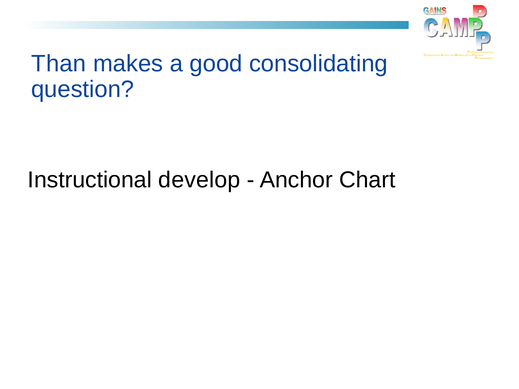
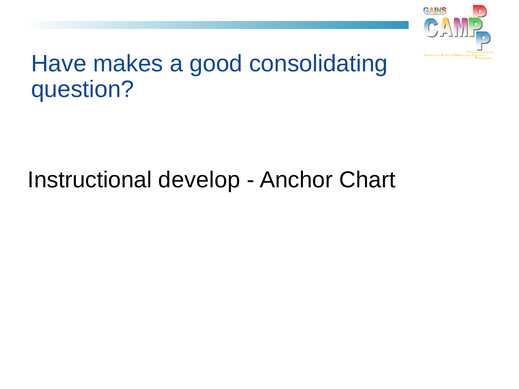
Than: Than -> Have (59, 64)
